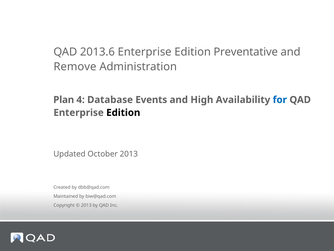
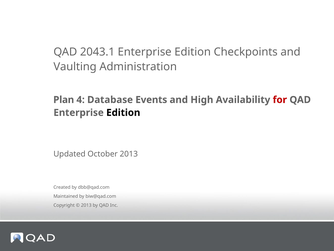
2013.6: 2013.6 -> 2043.1 (97, 52)
Preventative: Preventative -> Checkpoints (246, 52)
Remove: Remove -> Vaulting (75, 66)
for colour: blue -> red (280, 100)
